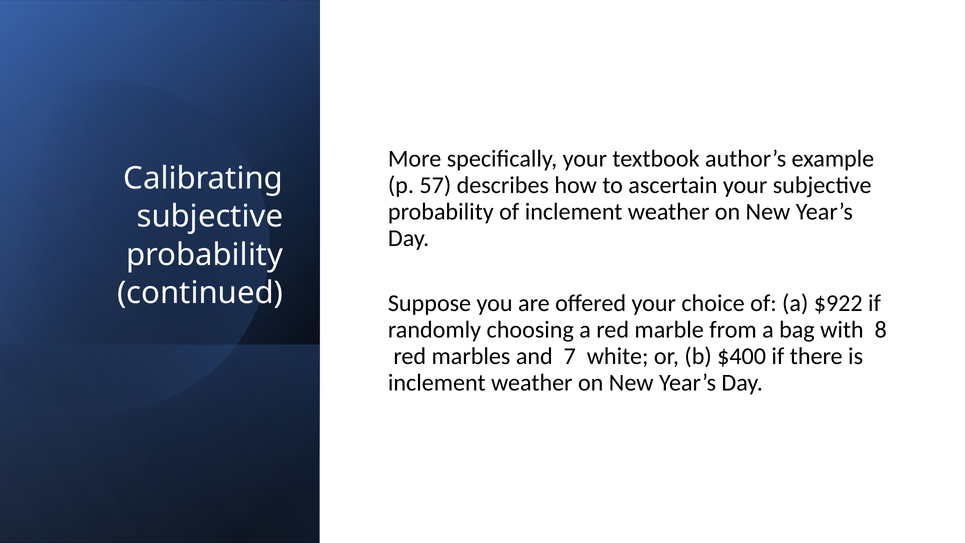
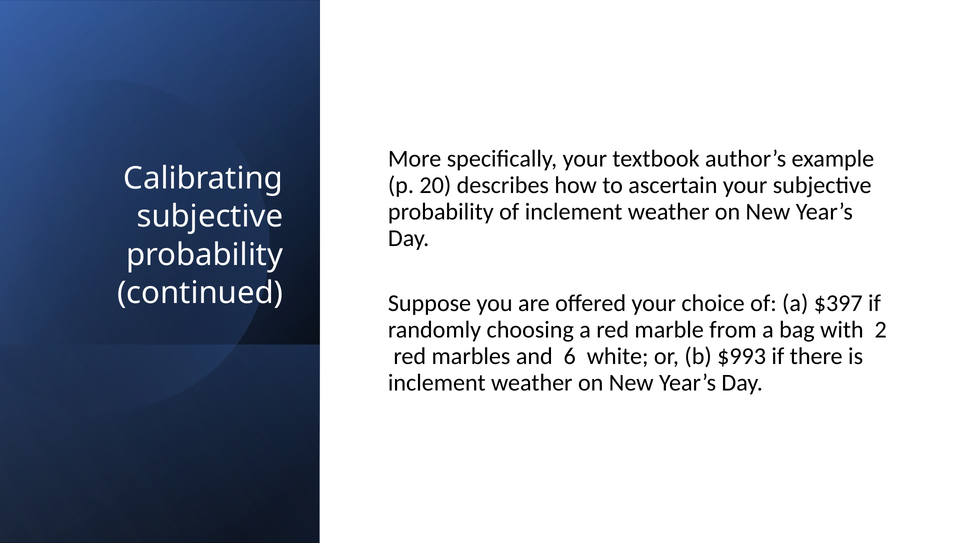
57: 57 -> 20 (435, 185)
$922: $922 -> $397 (838, 303)
8: 8 -> 2 (881, 330)
7: 7 -> 6 (570, 356)
$400: $400 -> $993 (742, 356)
